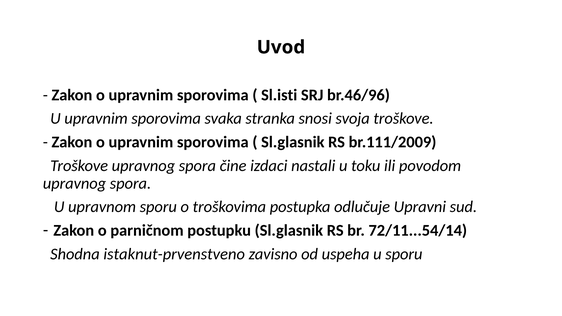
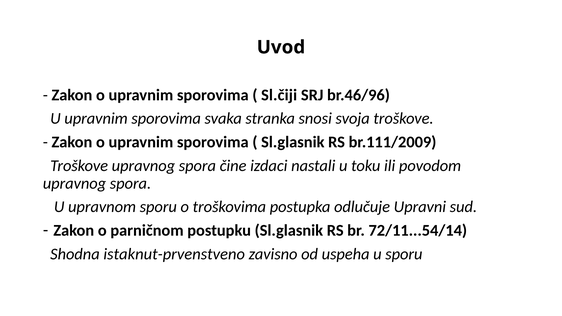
Sl.isti: Sl.isti -> Sl.čiji (279, 95)
